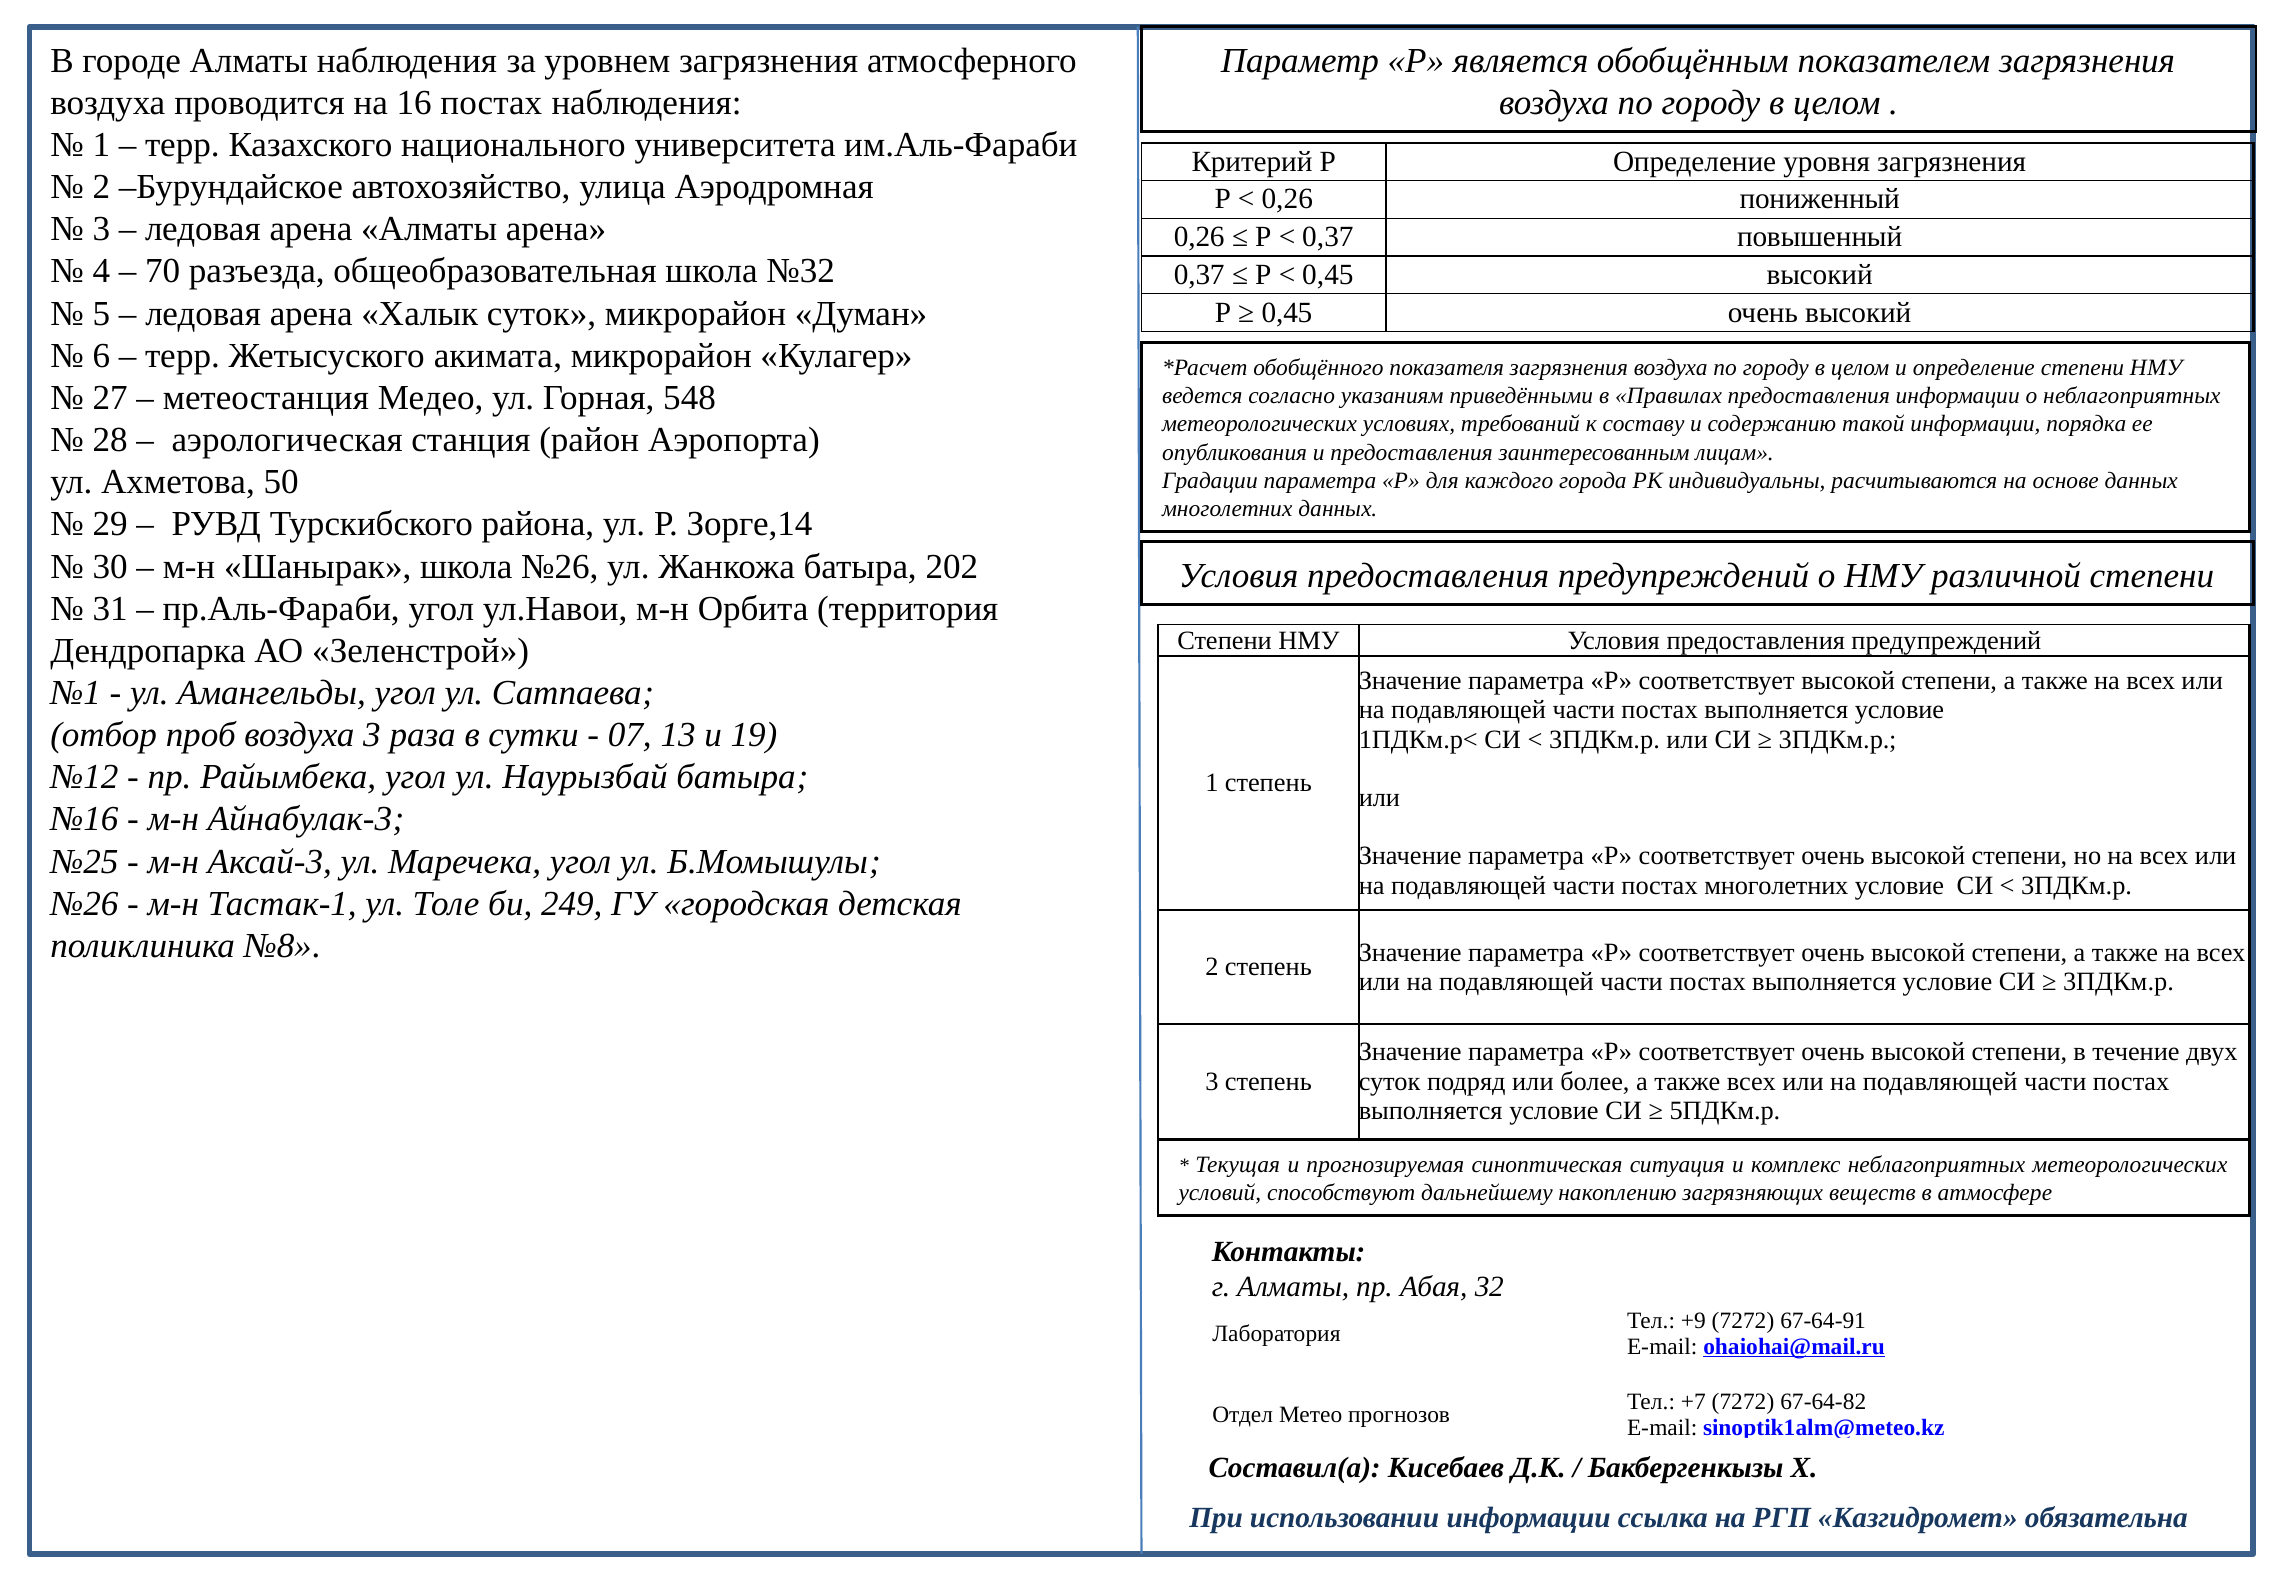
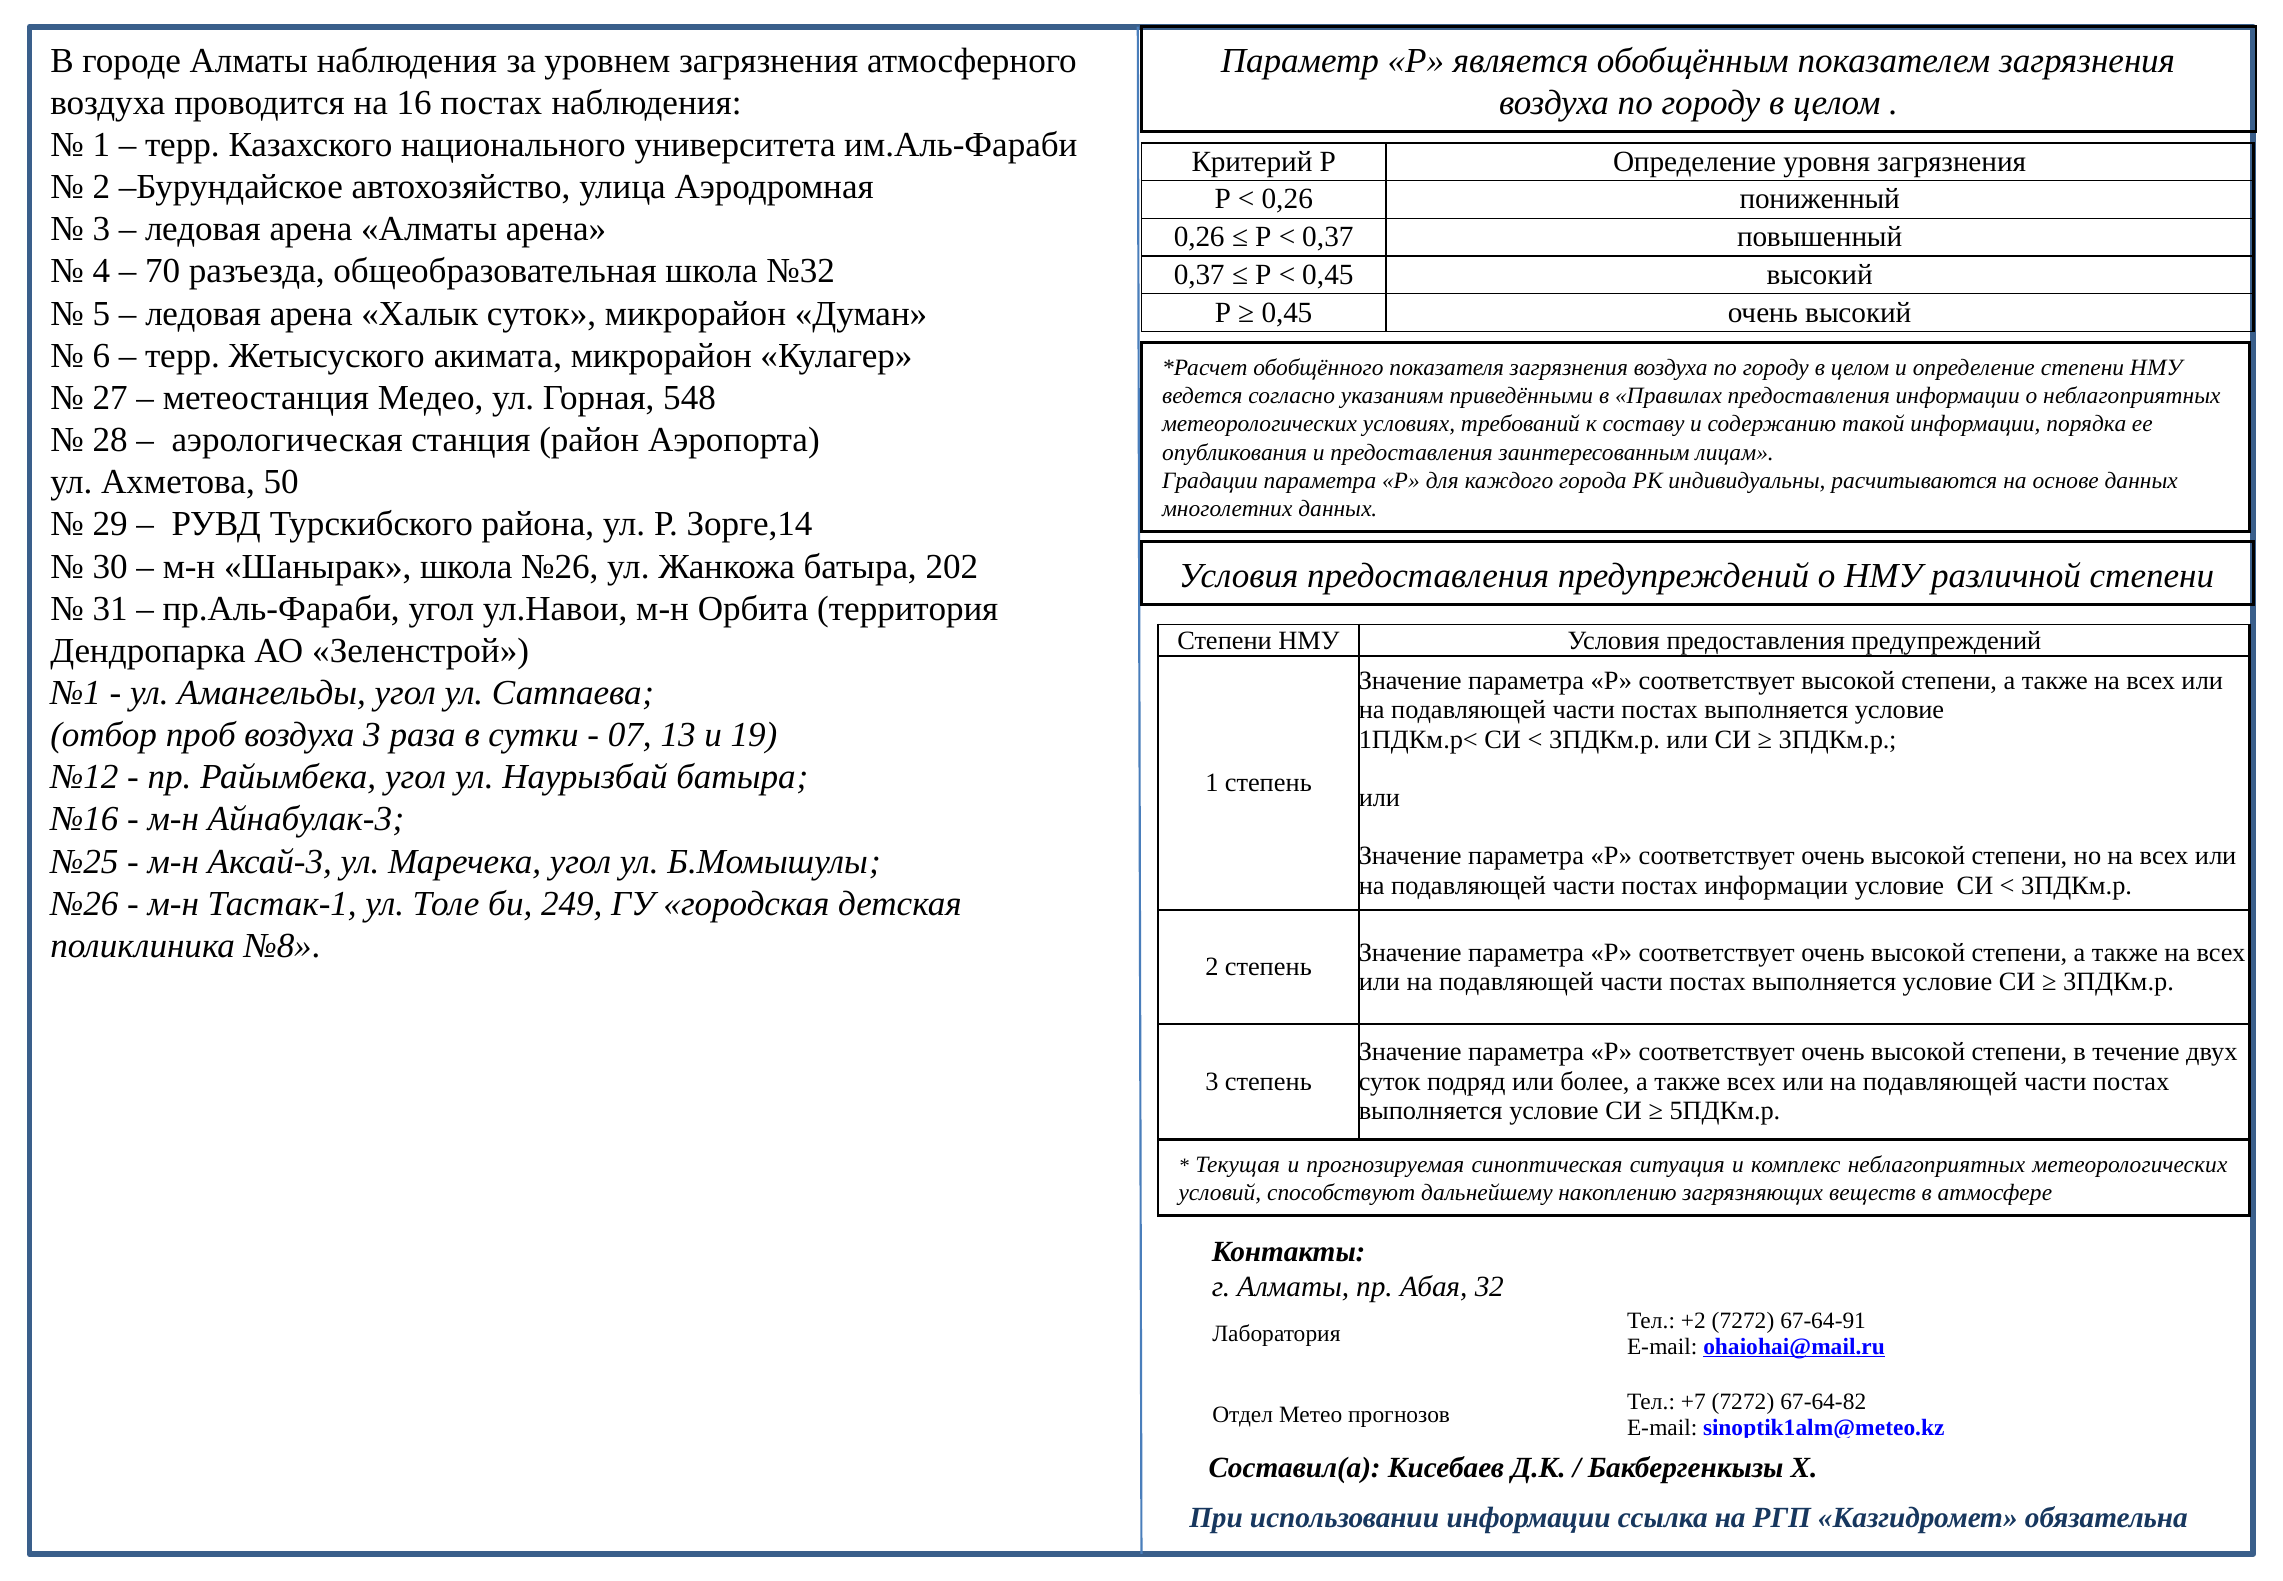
постах многолетних: многолетних -> информации (1776, 885)
+9: +9 -> +2 (1693, 1320)
